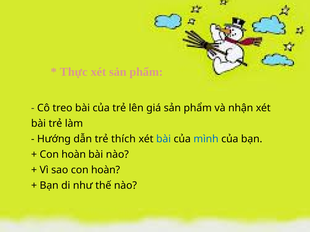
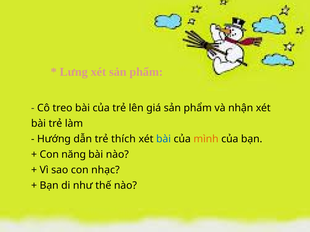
Thực: Thực -> Lưng (74, 72)
mình colour: blue -> orange (206, 139)
hoàn: hoàn -> năng (74, 155)
sao con hoàn: hoàn -> nhạc (105, 170)
